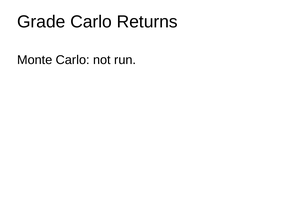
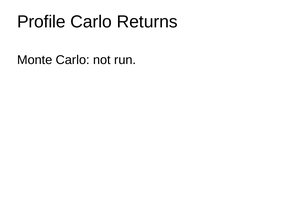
Grade: Grade -> Profile (41, 22)
